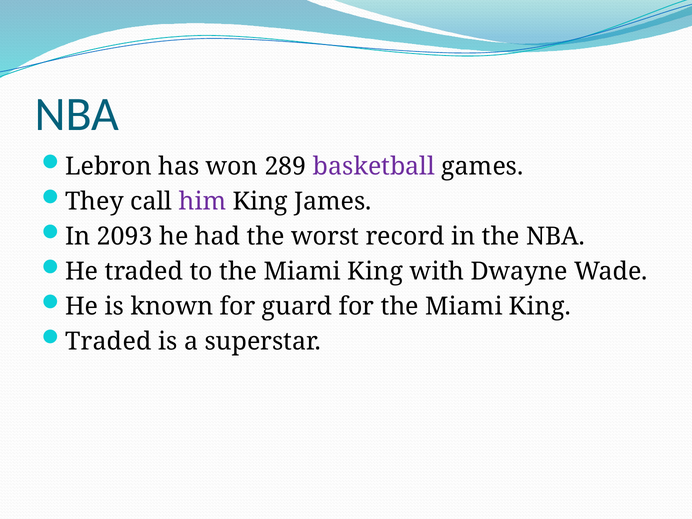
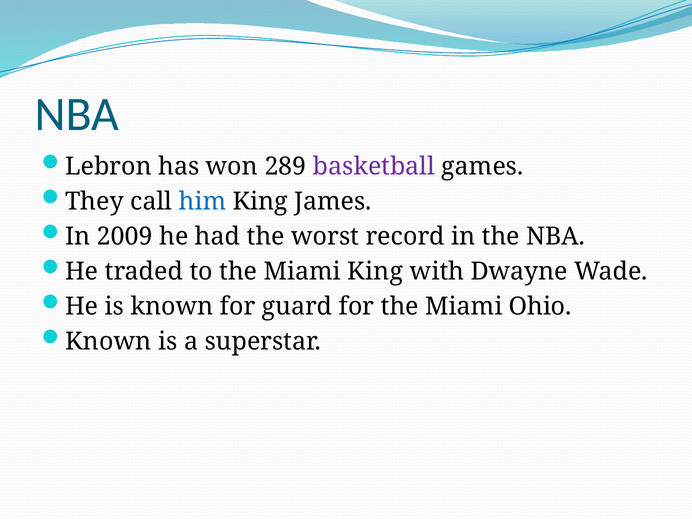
him colour: purple -> blue (202, 202)
2093: 2093 -> 2009 (125, 237)
for the Miami King: King -> Ohio (540, 306)
Traded: Traded -> Known (108, 341)
